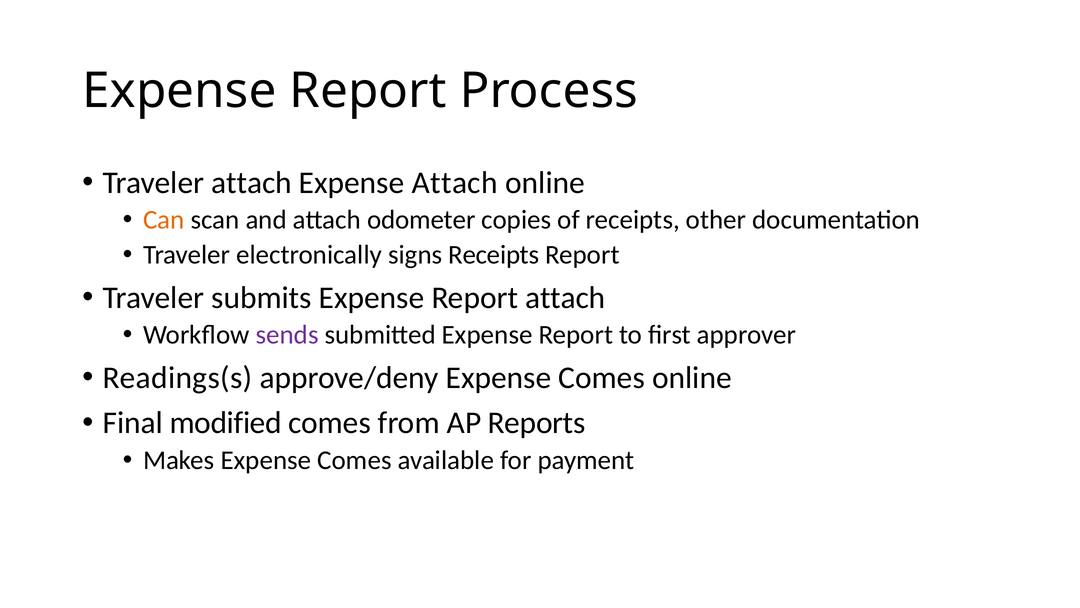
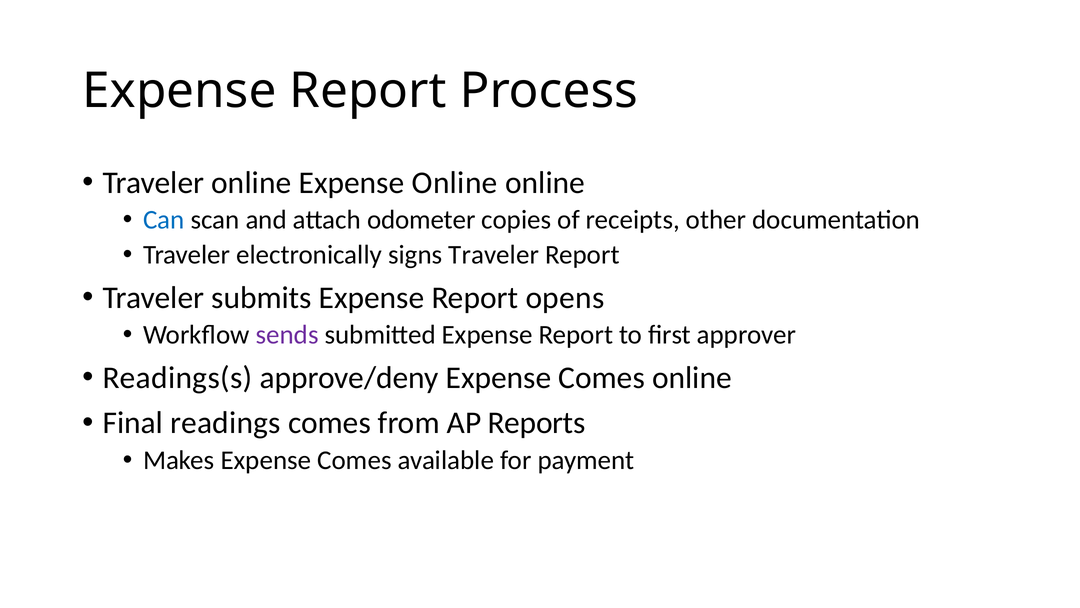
Traveler attach: attach -> online (251, 183)
Expense Attach: Attach -> Online (455, 183)
Can colour: orange -> blue (164, 220)
signs Receipts: Receipts -> Traveler (494, 255)
Report attach: attach -> opens (565, 297)
modified: modified -> readings (225, 423)
